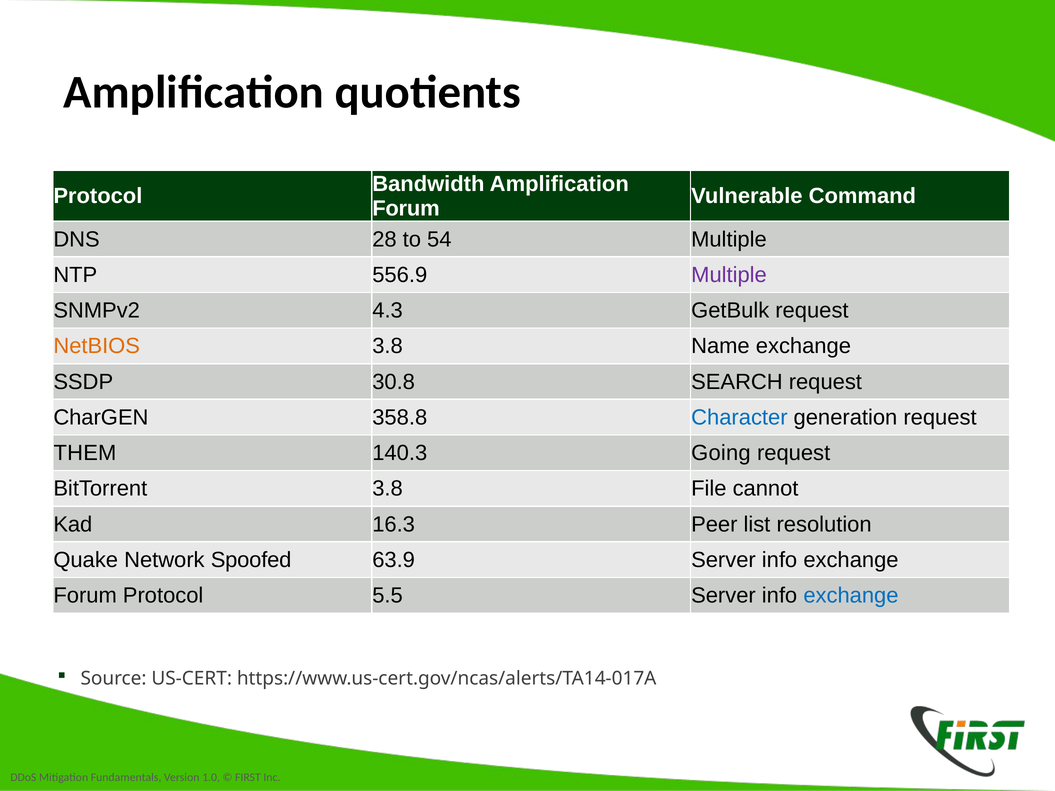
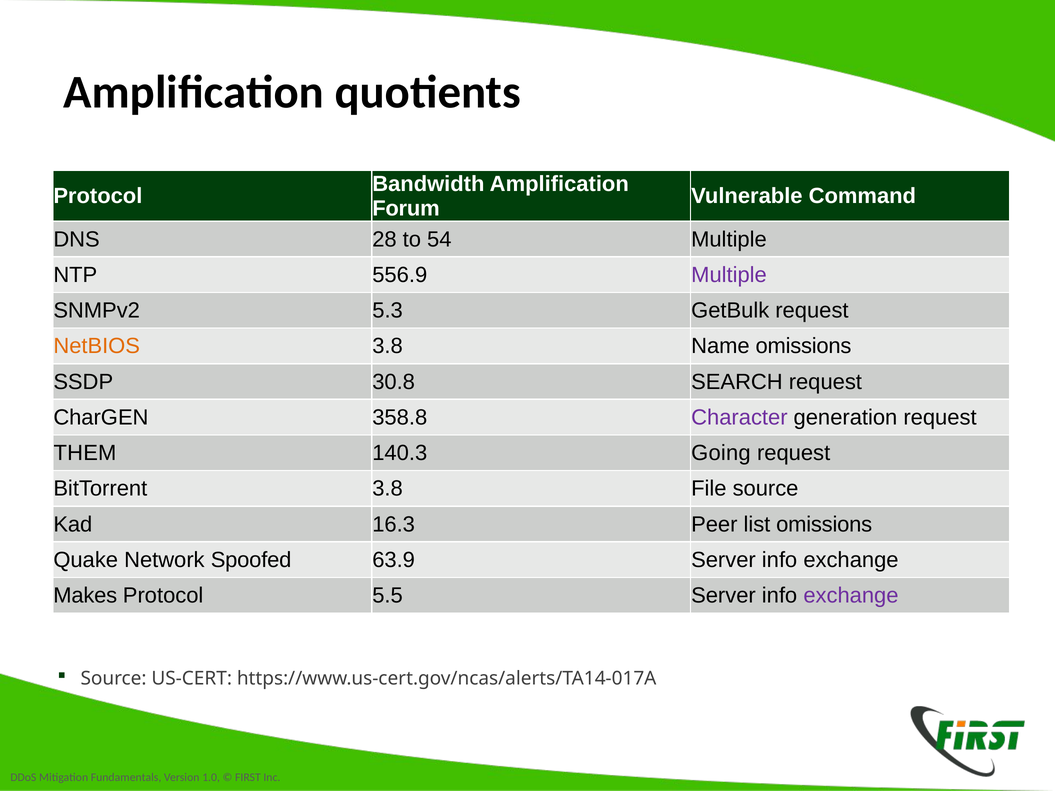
4.3: 4.3 -> 5.3 (388, 311)
Name exchange: exchange -> omissions (804, 346)
Character colour: blue -> purple (739, 418)
File cannot: cannot -> source (766, 489)
list resolution: resolution -> omissions (824, 525)
Forum: Forum -> Makes (85, 596)
exchange colour: blue -> purple (851, 596)
